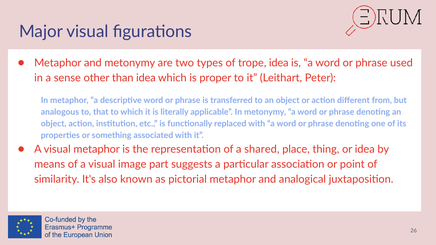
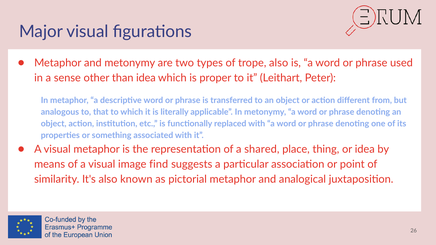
trope idea: idea -> also (279, 63)
part: part -> find (159, 164)
